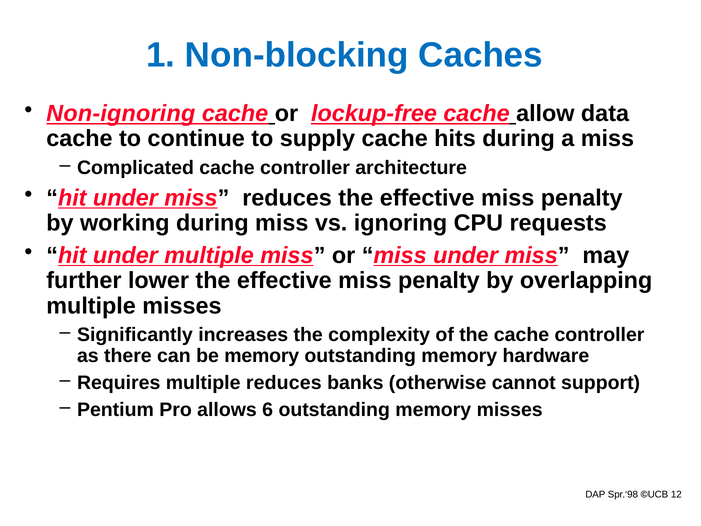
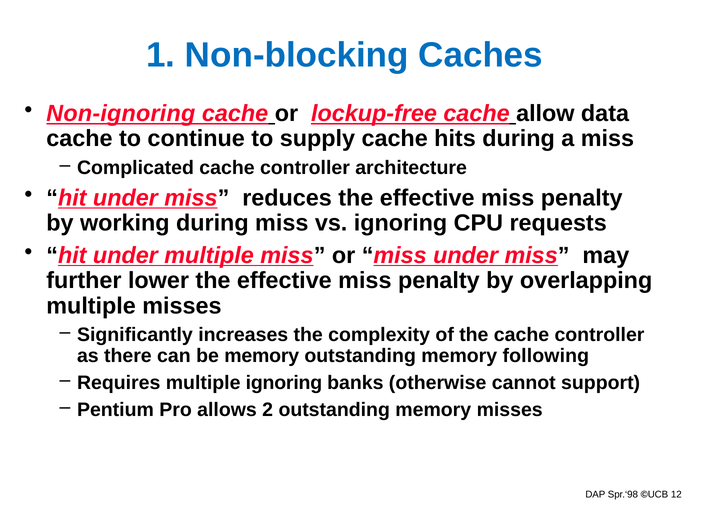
hardware: hardware -> following (546, 356)
multiple reduces: reduces -> ignoring (284, 383)
6: 6 -> 2 (268, 409)
